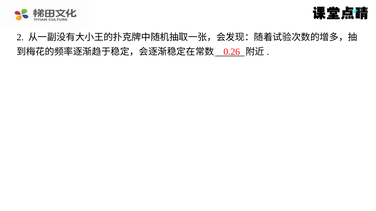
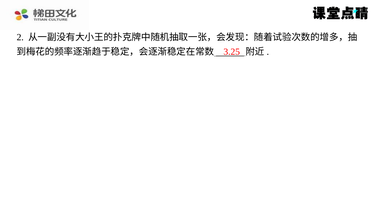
0.26: 0.26 -> 3.25 (232, 52)
